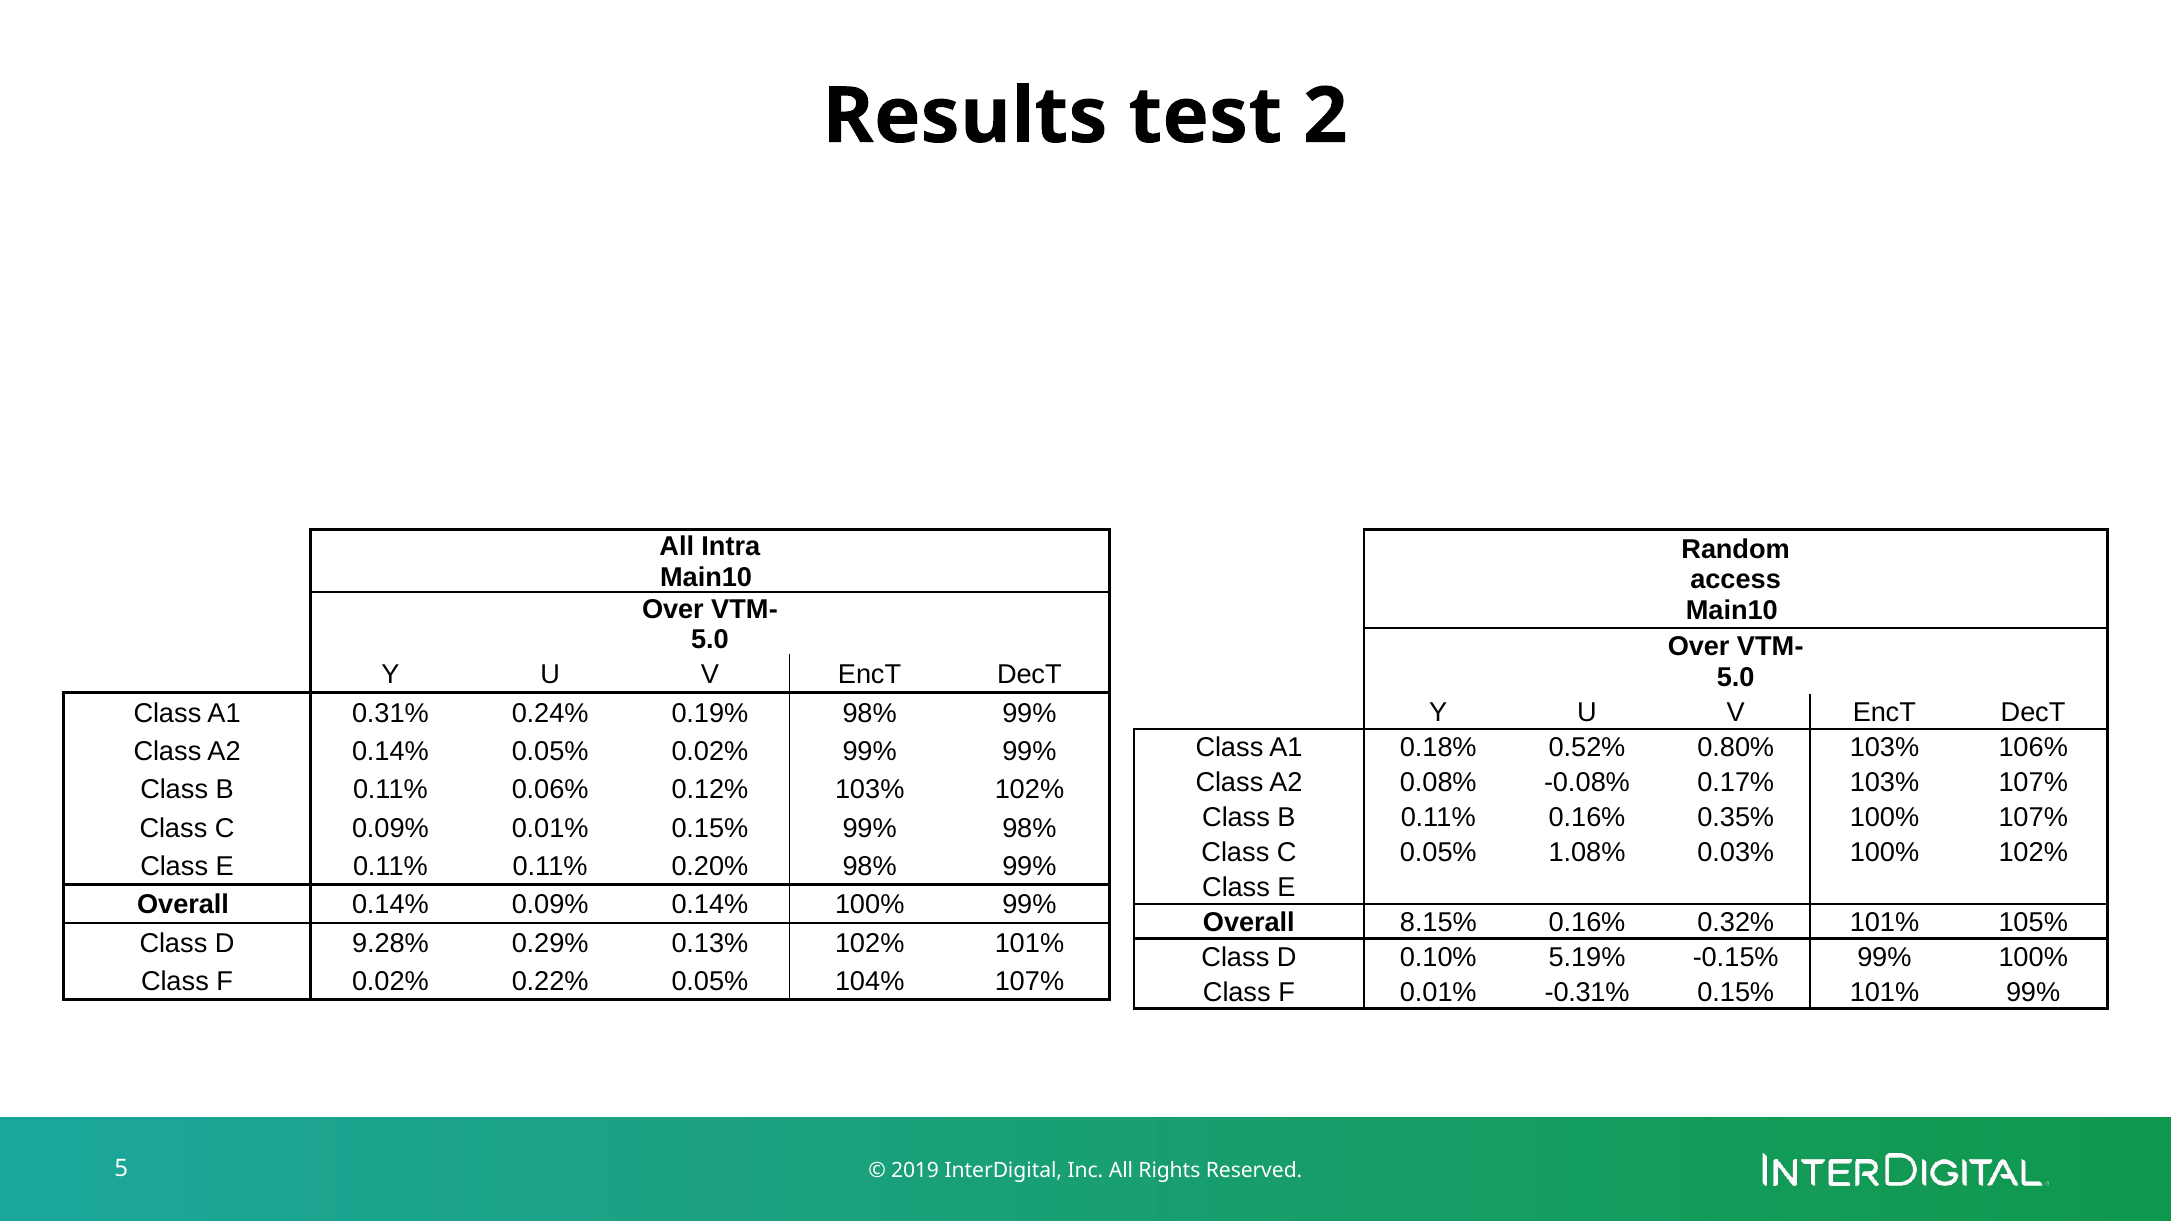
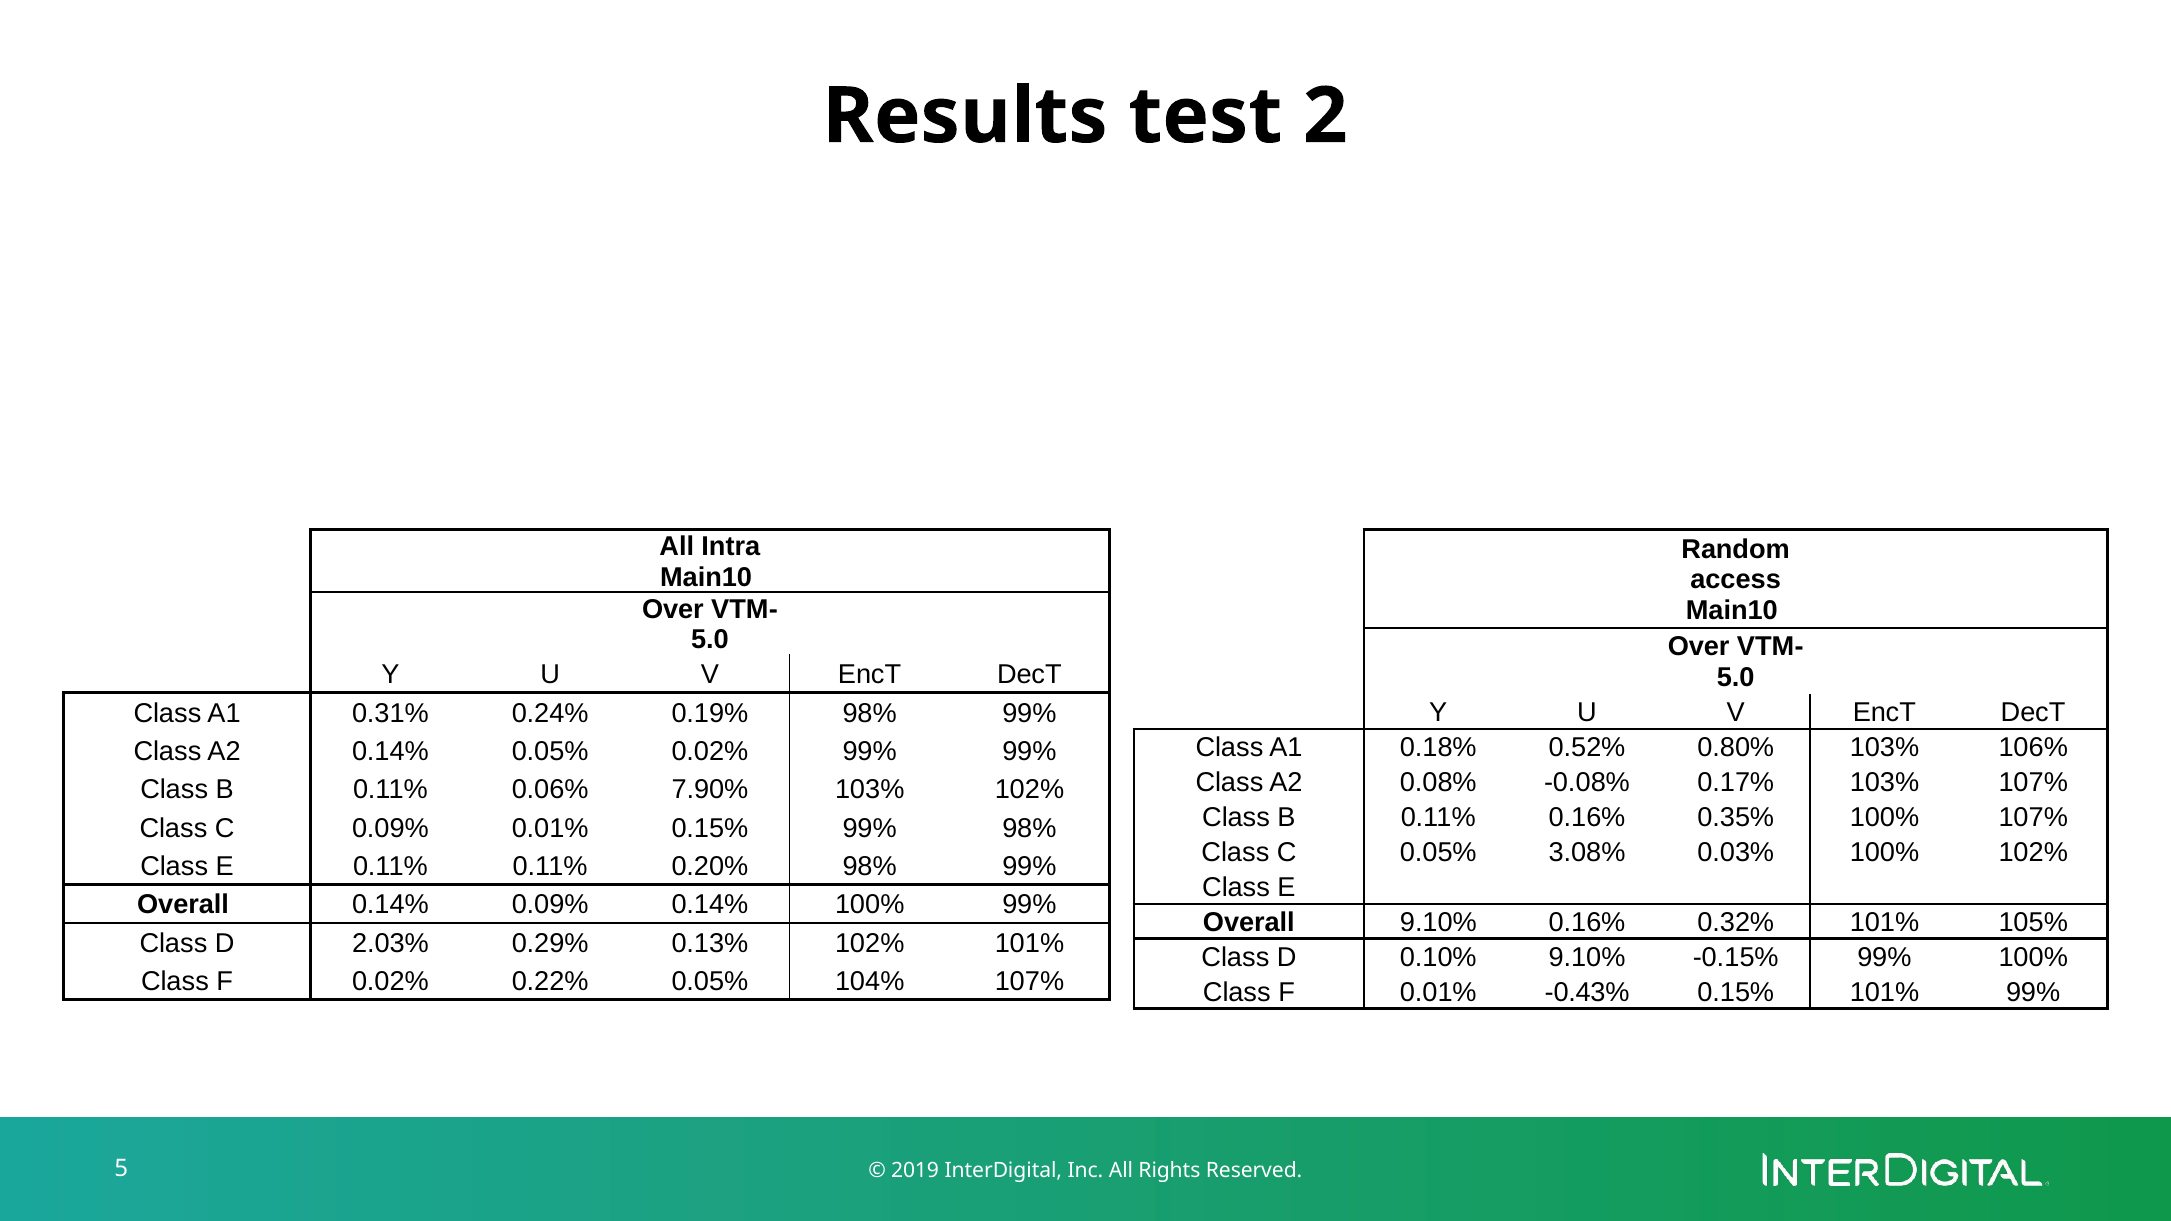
0.12%: 0.12% -> 7.90% (710, 790)
1.08%: 1.08% -> 3.08% (1587, 853)
Overall 8.15%: 8.15% -> 9.10% (1438, 923)
9.28%: 9.28% -> 2.03% (390, 943)
0.10% 5.19%: 5.19% -> 9.10% (1587, 958)
-0.31%: -0.31% -> -0.43% (1587, 993)
